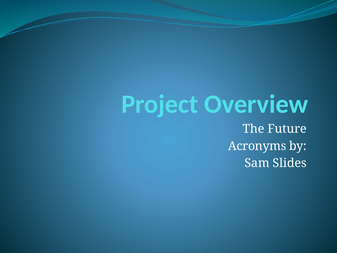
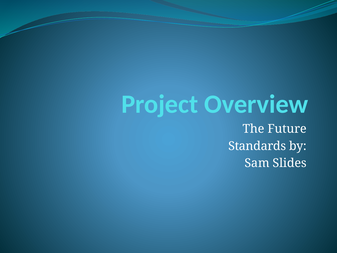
Acronyms: Acronyms -> Standards (257, 146)
